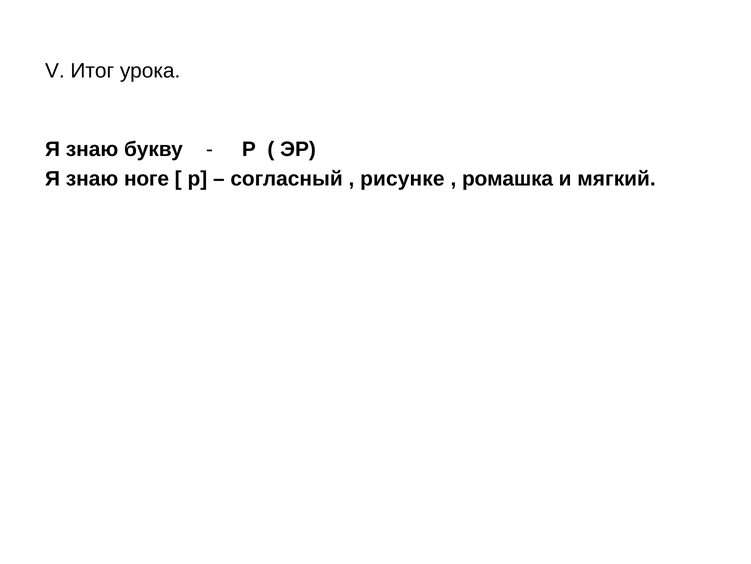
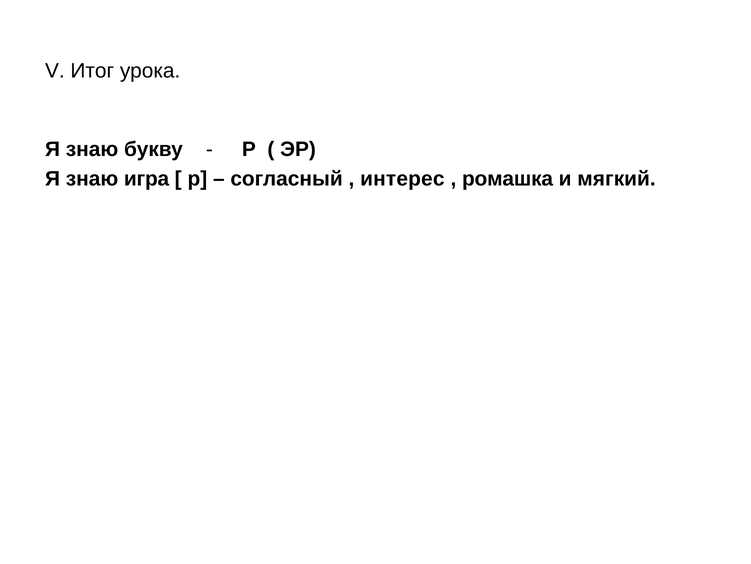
ноге: ноге -> игра (147, 178)
рисунке: рисунке -> интерес (402, 178)
